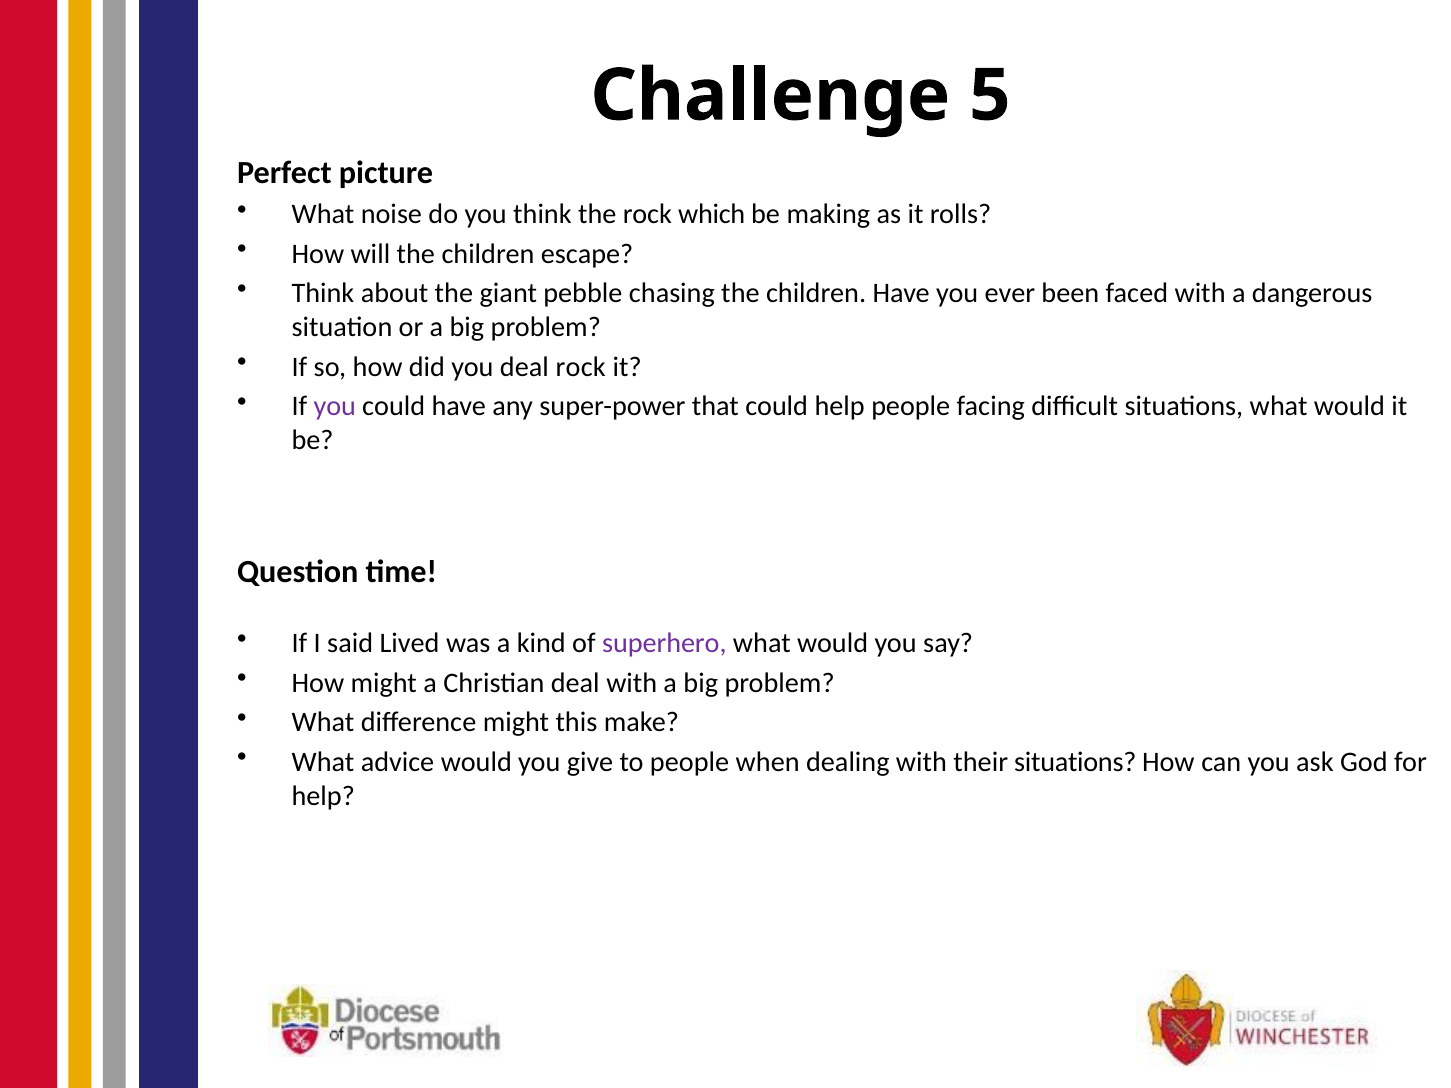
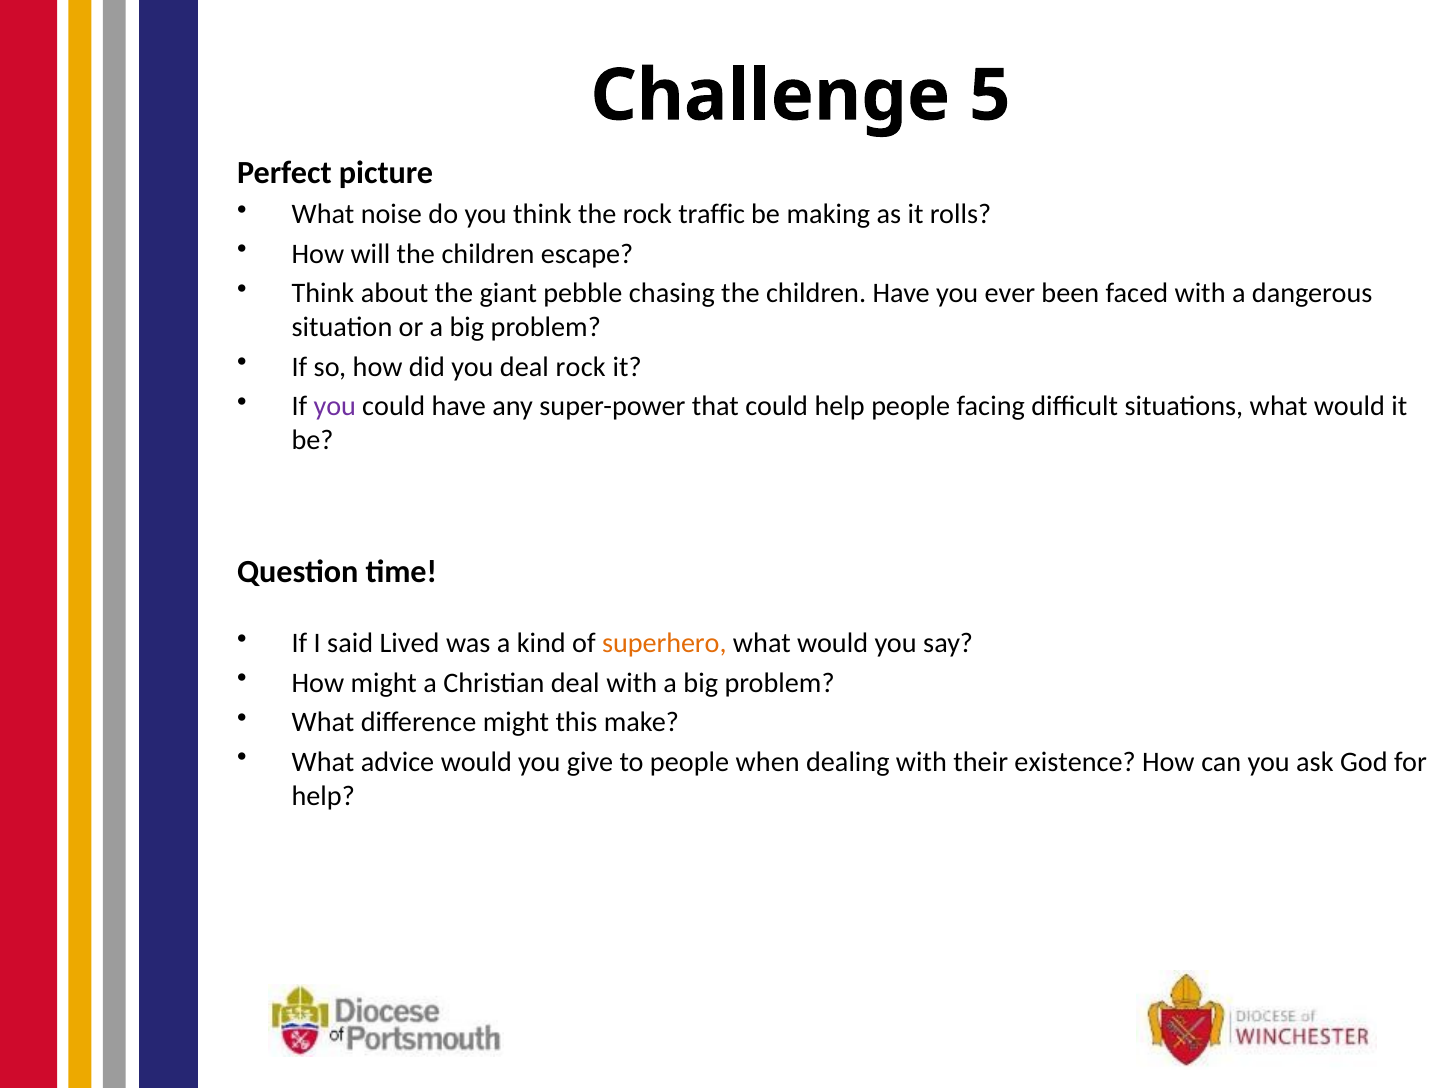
which: which -> traffic (712, 215)
superhero colour: purple -> orange (664, 644)
their situations: situations -> existence (1075, 762)
